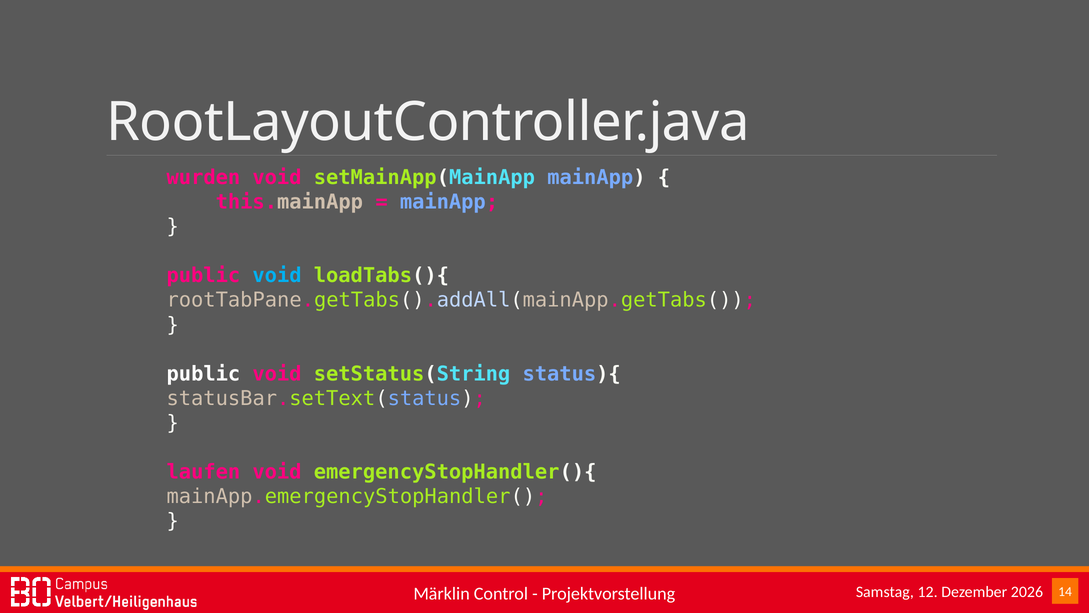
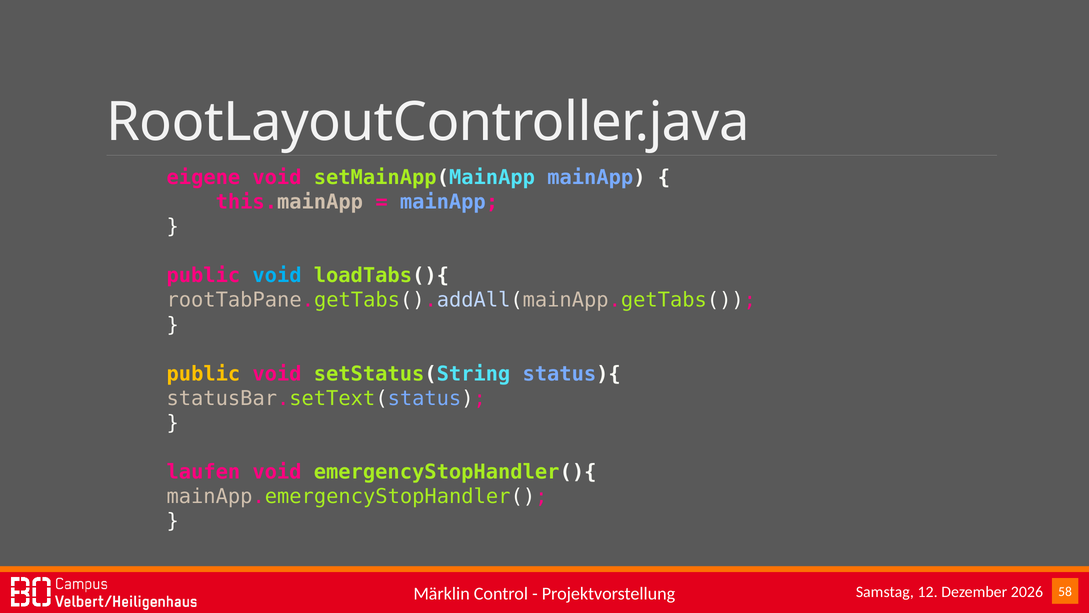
wurden: wurden -> eigene (203, 178)
public colour: white -> yellow (203, 374)
14: 14 -> 58 (1065, 591)
